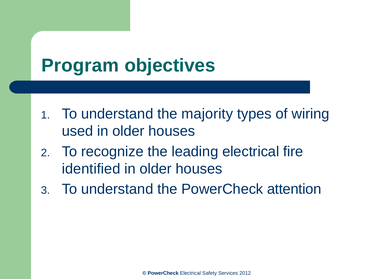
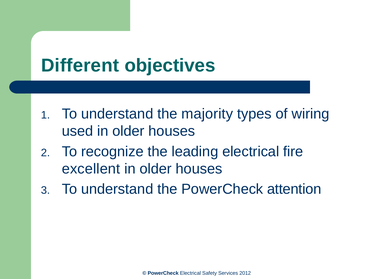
Program: Program -> Different (80, 65)
identified: identified -> excellent (91, 169)
